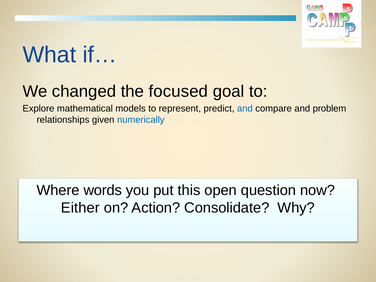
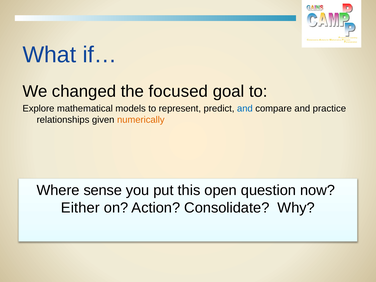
problem: problem -> practice (329, 108)
numerically colour: blue -> orange (141, 120)
words: words -> sense (103, 190)
